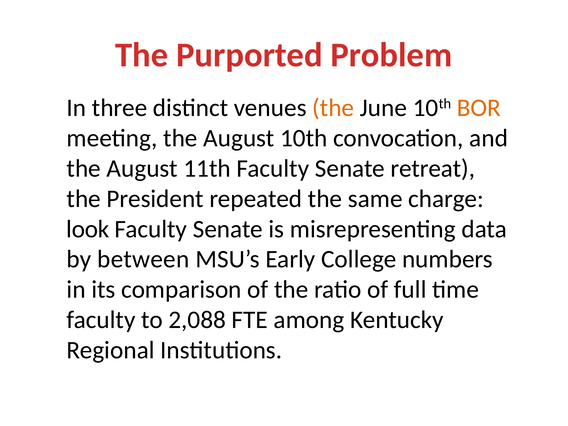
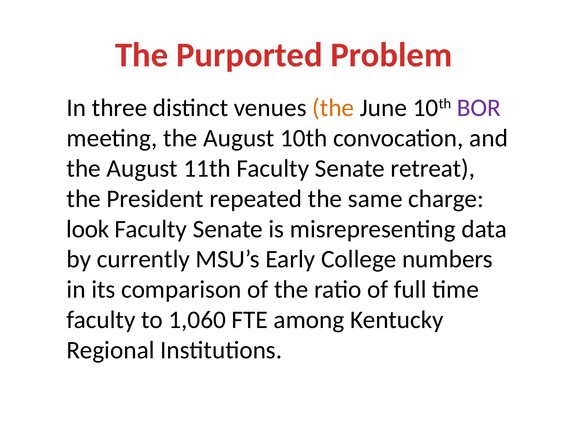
BOR colour: orange -> purple (479, 108)
between: between -> currently (143, 259)
2,088: 2,088 -> 1,060 (197, 320)
